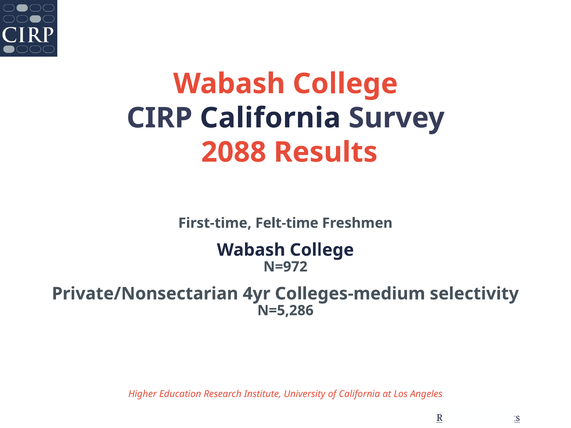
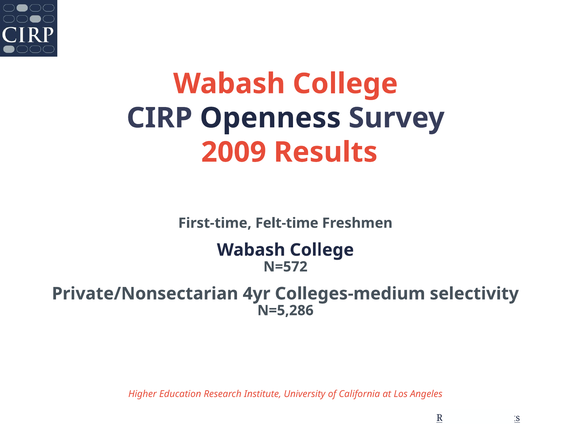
CIRP California: California -> Openness (270, 118)
2088: 2088 -> 2009 (234, 152)
N=972: N=972 -> N=572 (285, 267)
